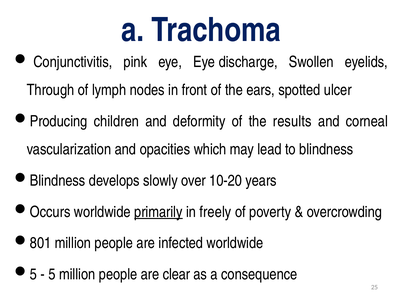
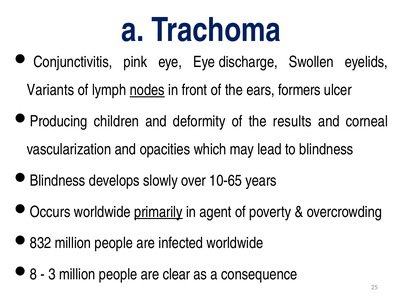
Through: Through -> Variants (50, 90)
nodes underline: none -> present (147, 90)
spotted: spotted -> formers (299, 90)
10-20: 10-20 -> 10-65 (226, 181)
freely: freely -> agent (216, 212)
801: 801 -> 832 (41, 244)
5: 5 -> 8 (33, 275)
5: 5 -> 3 (52, 275)
